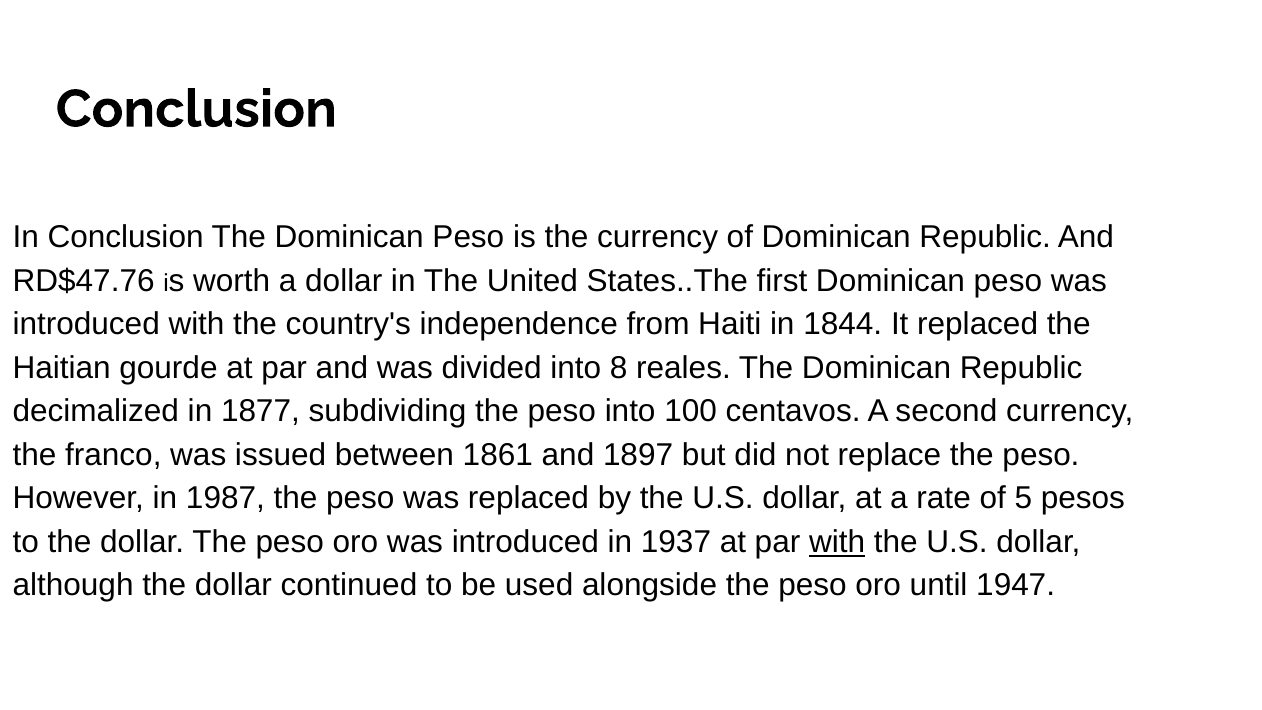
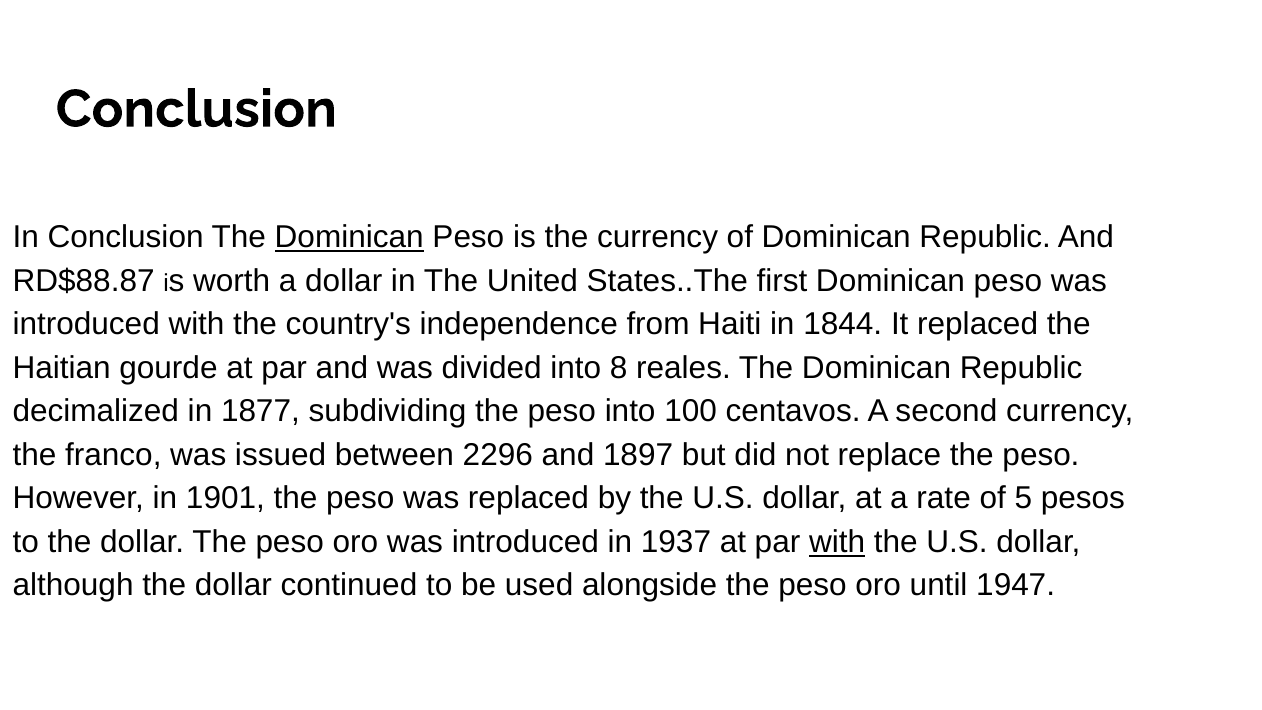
Dominican underline: none -> present (349, 237)
RD$47.76: RD$47.76 -> RD$88.87 (84, 281)
1861: 1861 -> 2296 (498, 455)
1987: 1987 -> 1901 (225, 498)
